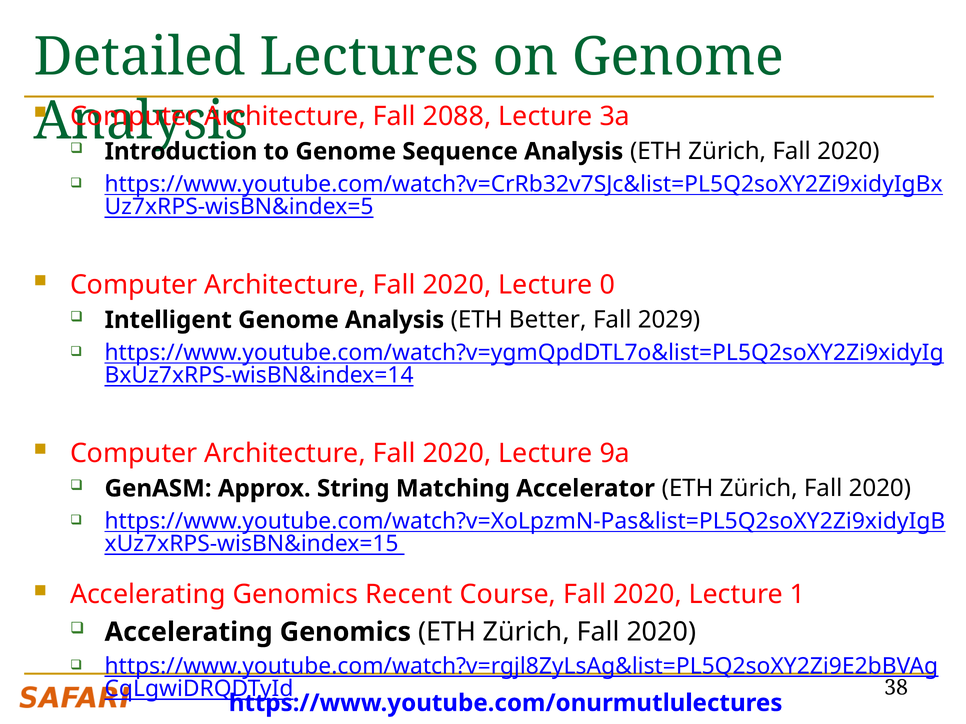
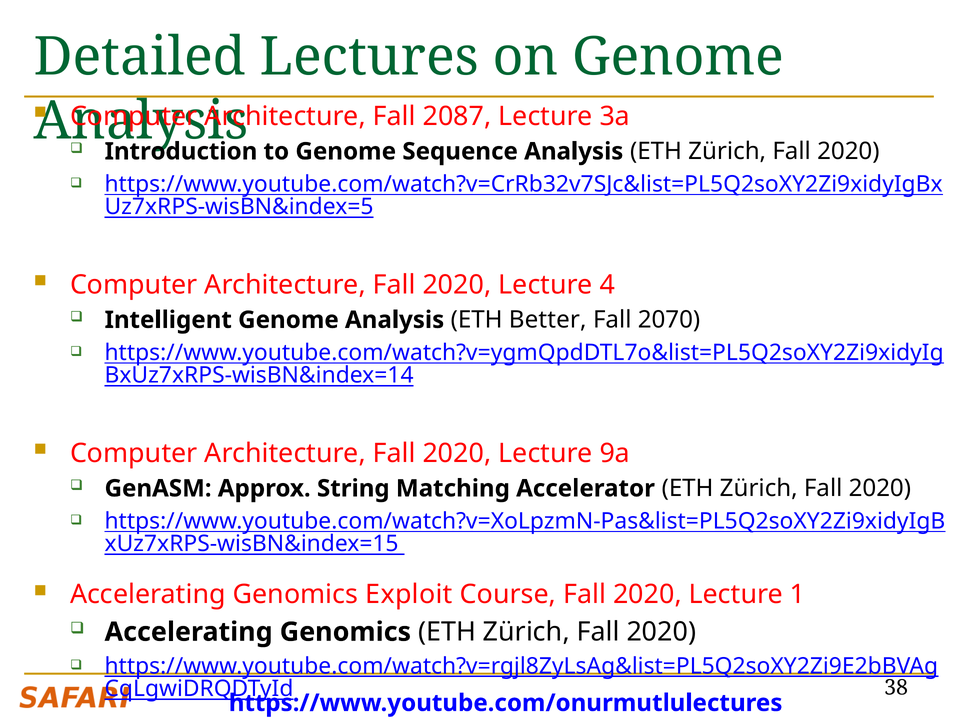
2088: 2088 -> 2087 (457, 116)
0: 0 -> 4 (607, 285)
2029: 2029 -> 2070 (669, 320)
Recent: Recent -> Exploit (409, 595)
